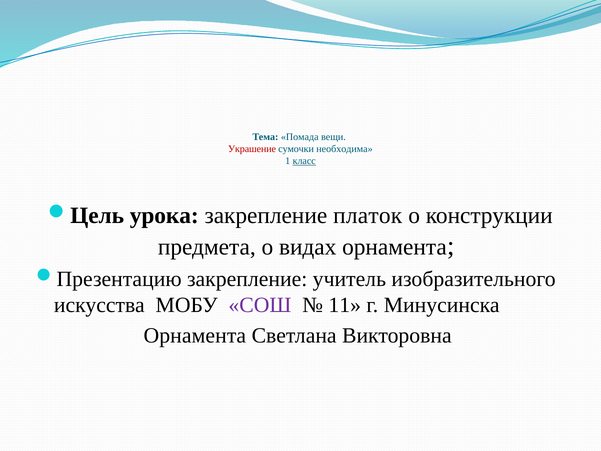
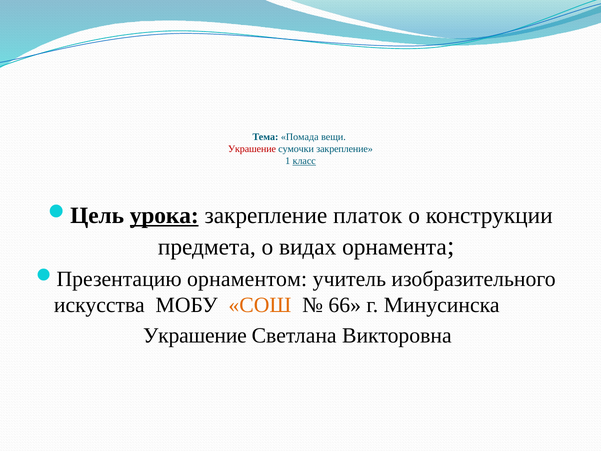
сумочки необходима: необходима -> закрепление (345, 149)
урока underline: none -> present (164, 216)
закрепление: закрепление -> орнаментом (247, 279)
СОШ colour: purple -> orange (260, 305)
11: 11 -> 66 (345, 305)
Орнамента: Орнамента -> Украшение (195, 335)
